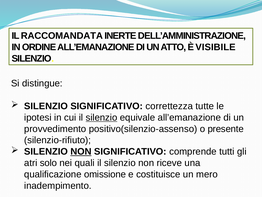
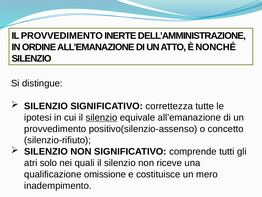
IL RACCOMANDATA: RACCOMANDATA -> PROVVEDIMENTO (62, 36)
VISIBILE: VISIBILE -> NONCHÉ (216, 47)
presente: presente -> concetto (226, 129)
NON underline: present -> none (81, 151)
